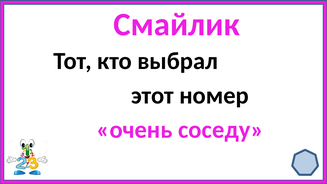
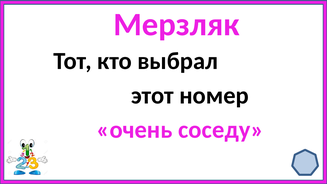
Смайлик: Смайлик -> Мерзляк (176, 25)
